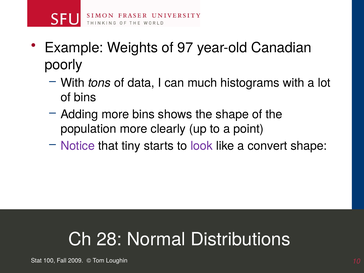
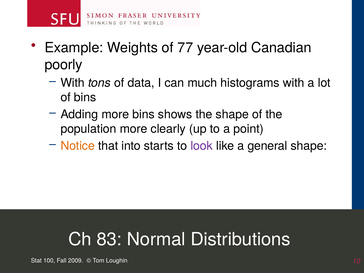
97: 97 -> 77 (185, 48)
Notice colour: purple -> orange (78, 146)
tiny: tiny -> into (131, 146)
convert: convert -> general (267, 146)
28: 28 -> 83 (109, 239)
